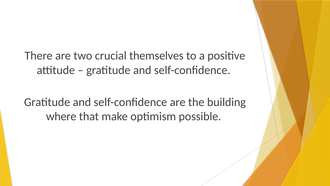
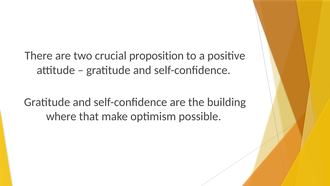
themselves: themselves -> proposition (156, 56)
